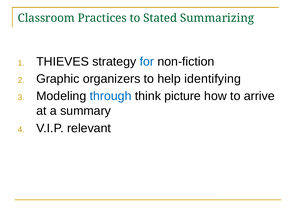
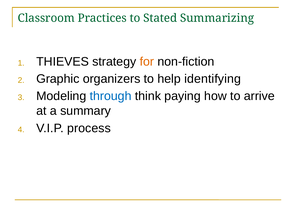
for colour: blue -> orange (147, 62)
picture: picture -> paying (183, 96)
relevant: relevant -> process (89, 128)
